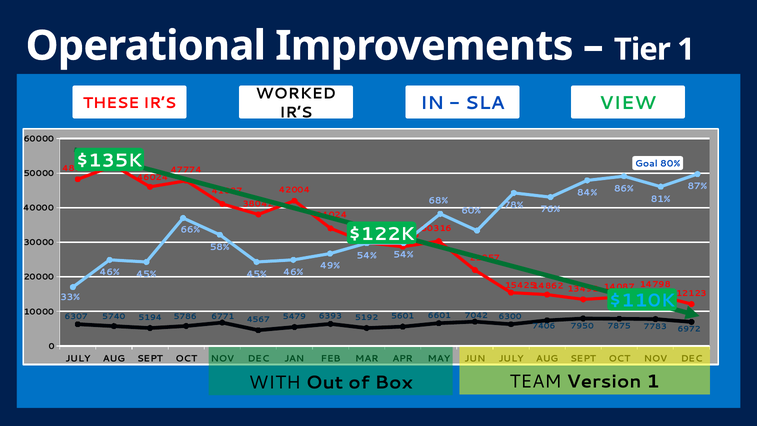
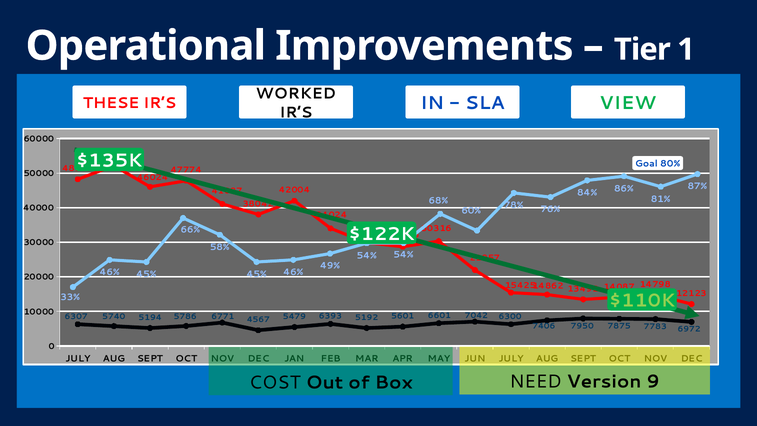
$110K colour: light blue -> light green (642, 301)
WITH: WITH -> COST (275, 382)
TEAM: TEAM -> NEED (536, 382)
Version 1: 1 -> 9 (653, 382)
